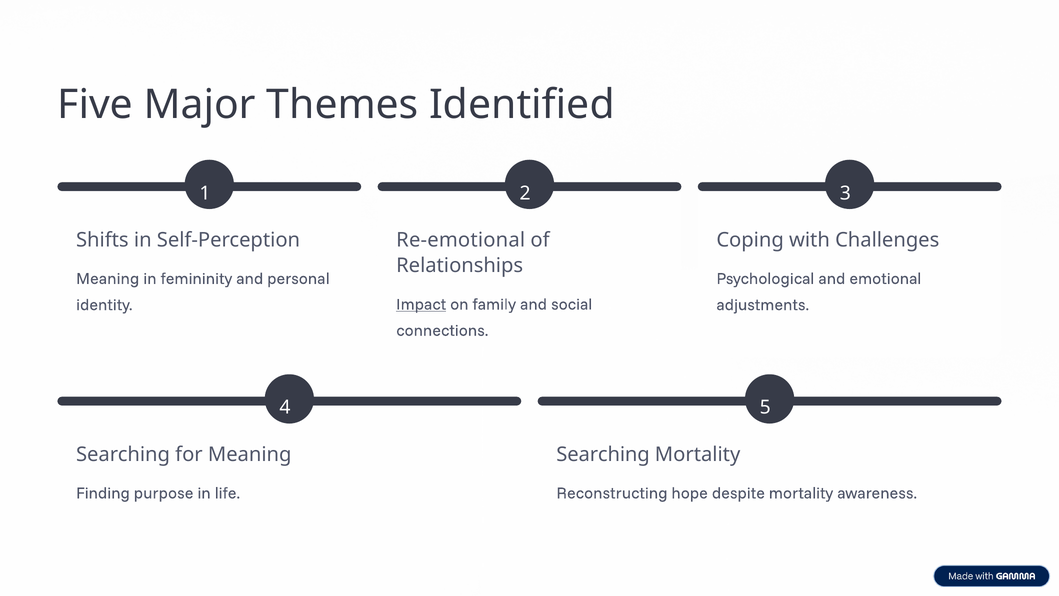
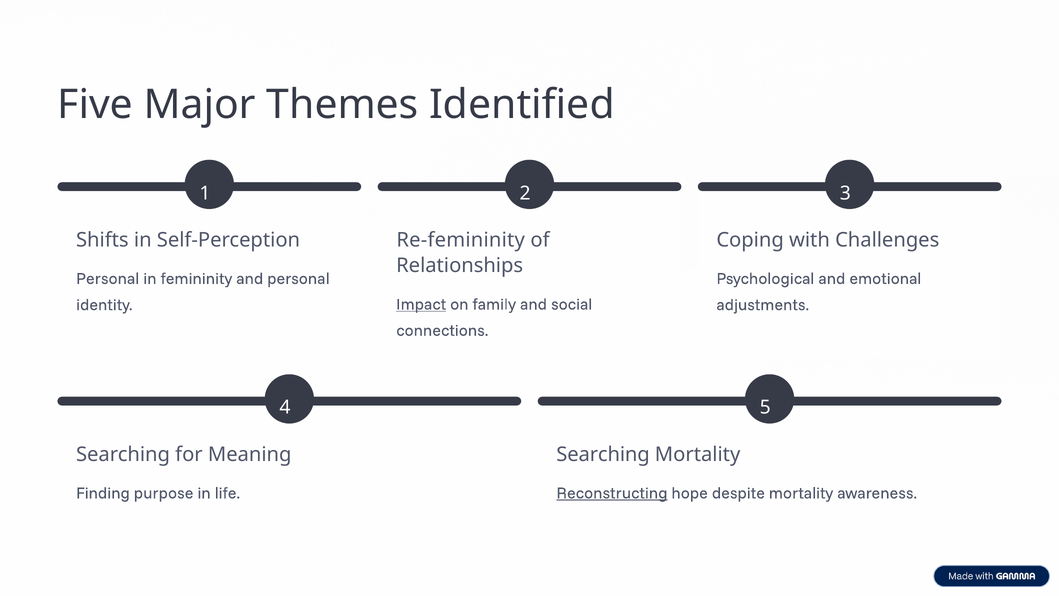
Re-emotional: Re-emotional -> Re-femininity (461, 240)
Meaning: Meaning -> Personal (108, 279)
Reconstructing underline: none -> present (612, 493)
